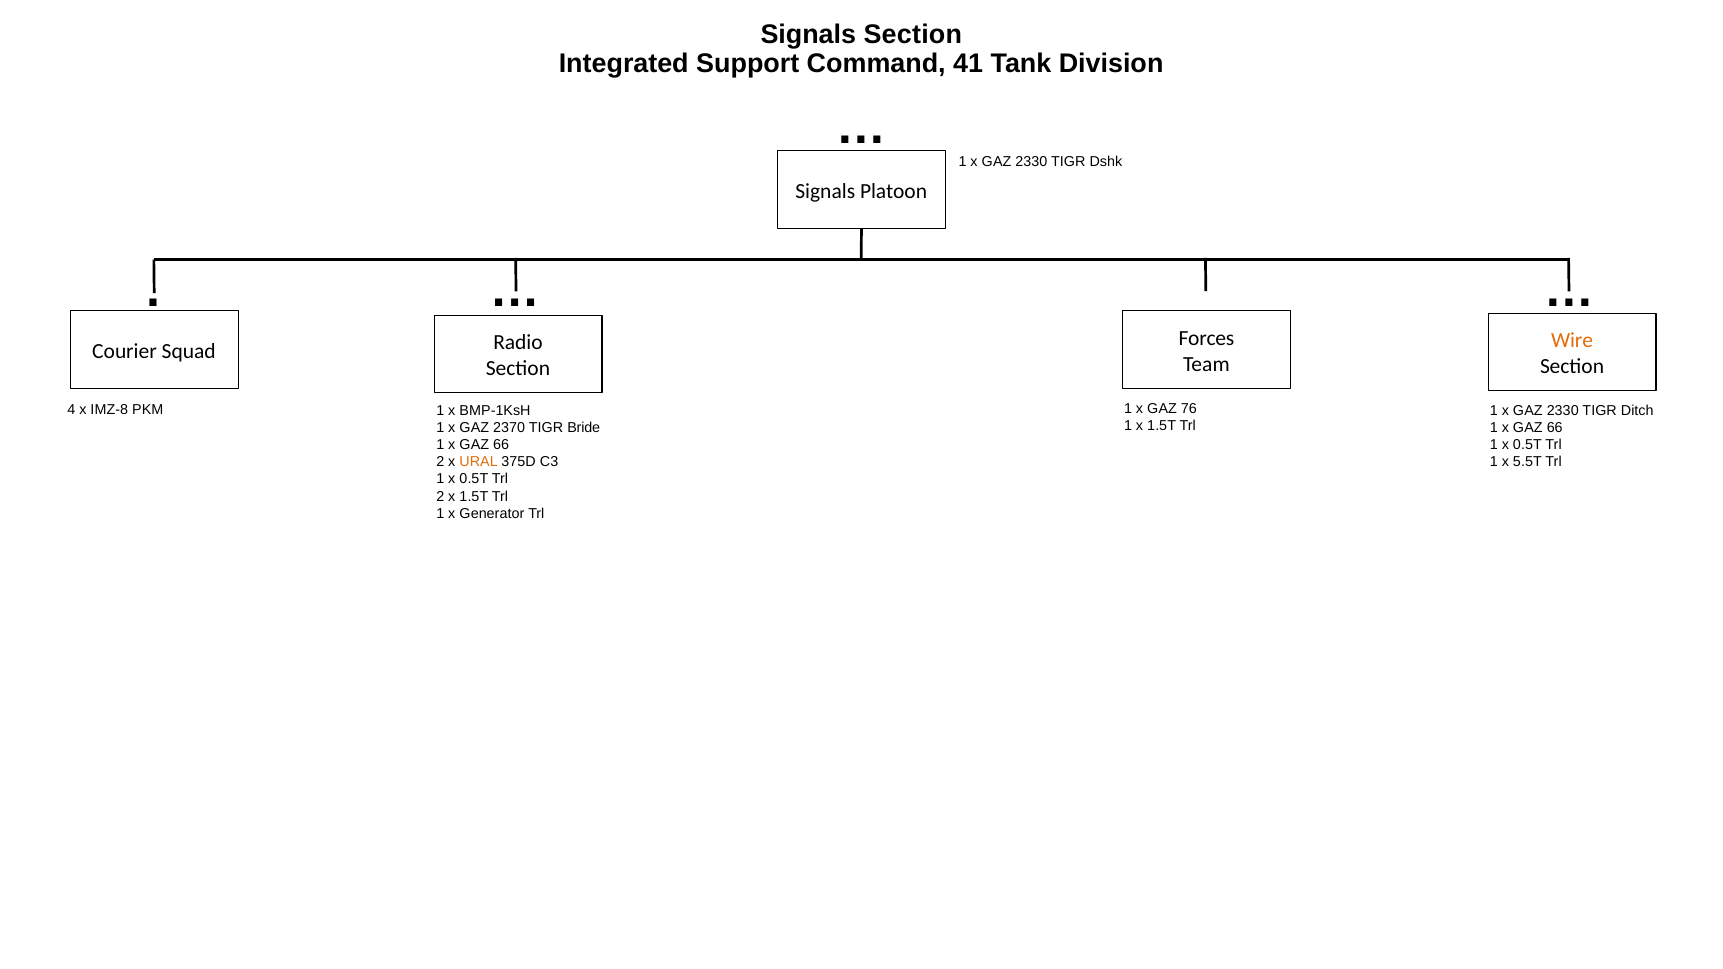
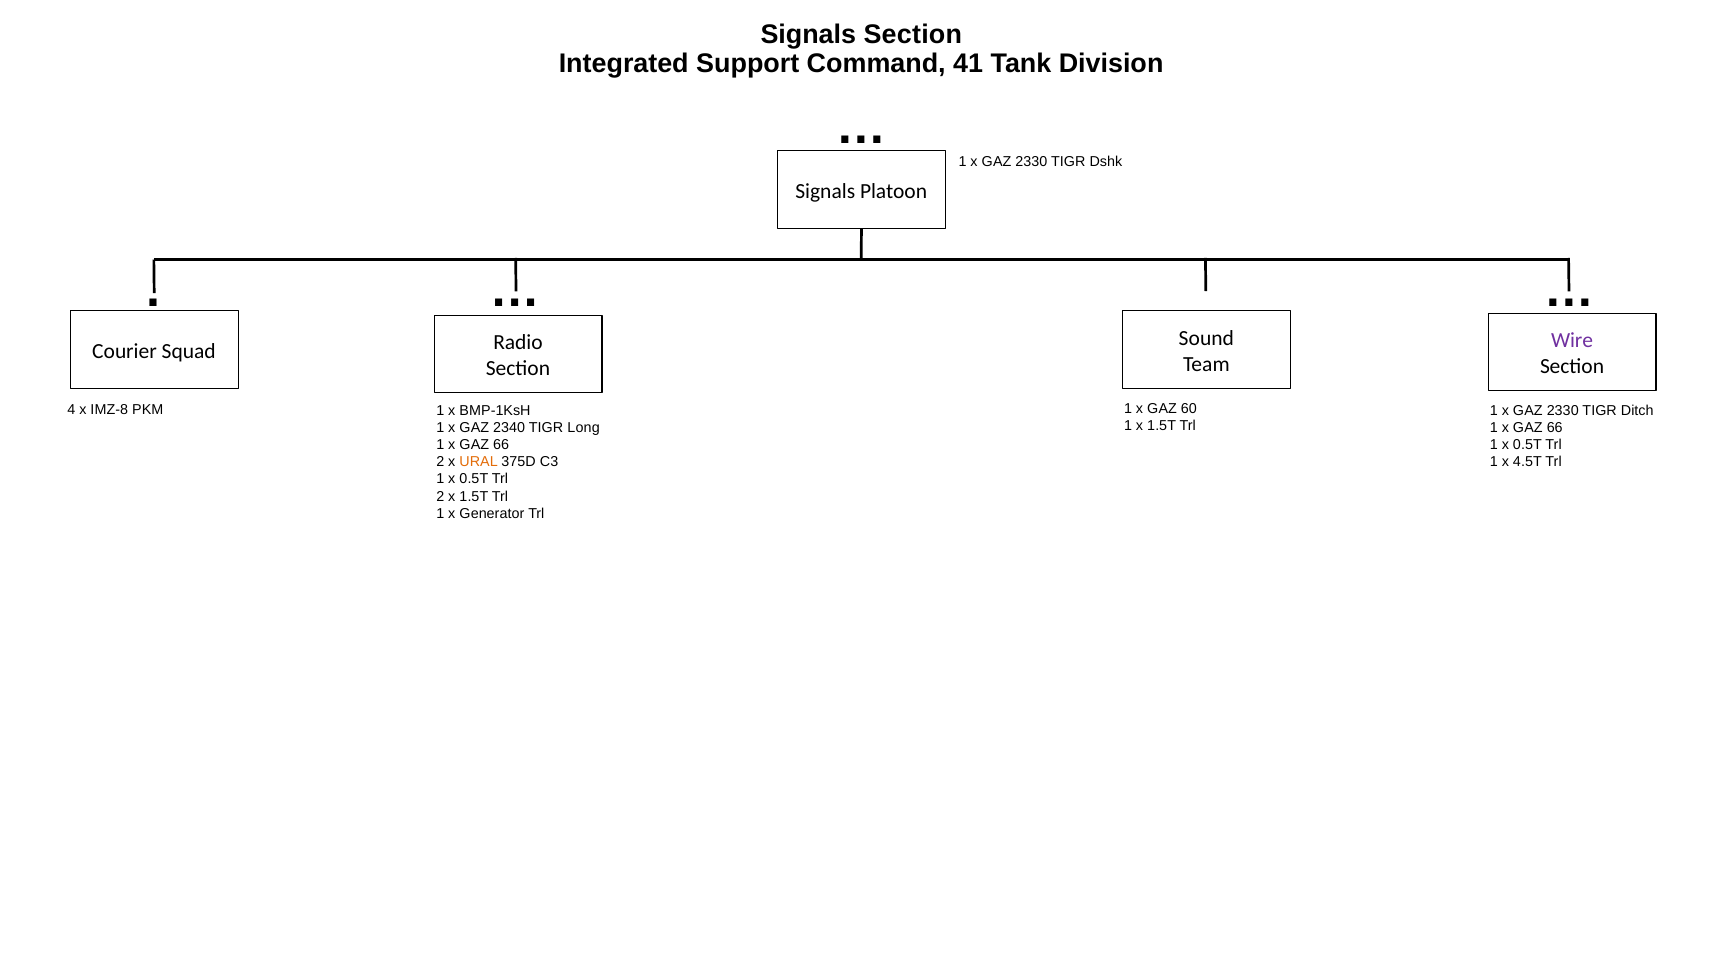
Forces: Forces -> Sound (1206, 338)
Wire colour: orange -> purple (1572, 341)
76: 76 -> 60 (1189, 409)
2370: 2370 -> 2340 (509, 428)
Bride: Bride -> Long (584, 428)
5.5T: 5.5T -> 4.5T (1527, 462)
